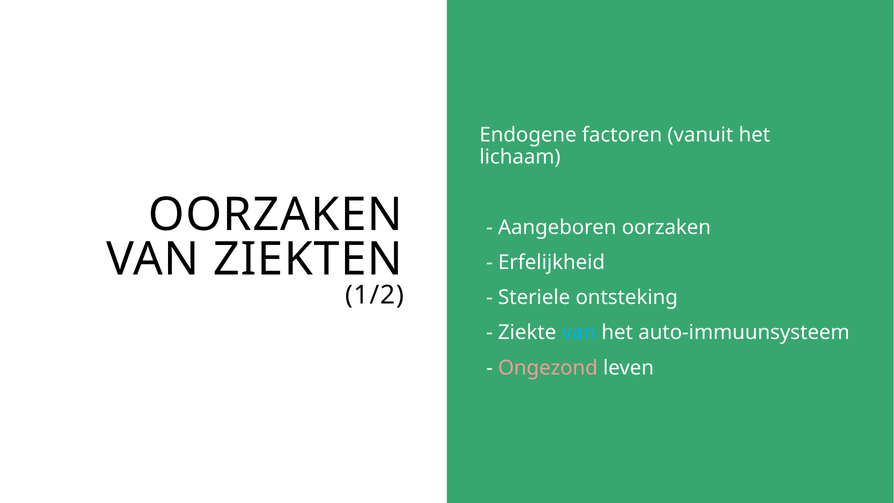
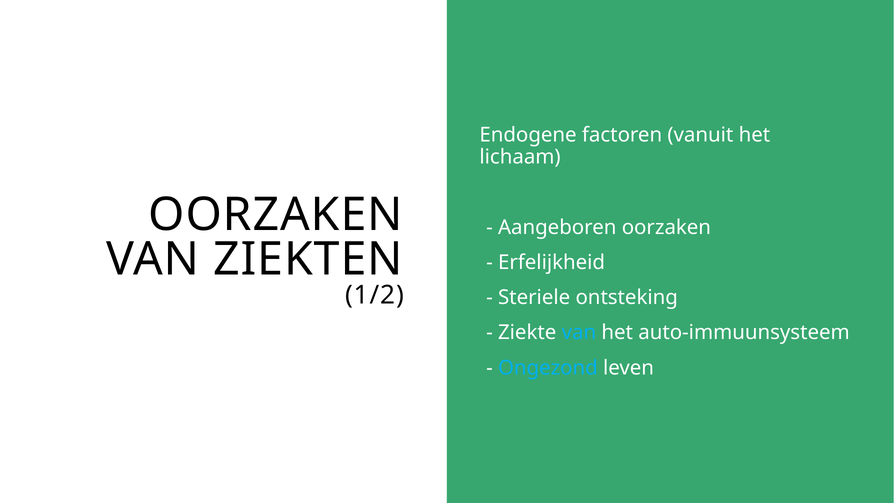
Ongezond colour: pink -> light blue (548, 368)
